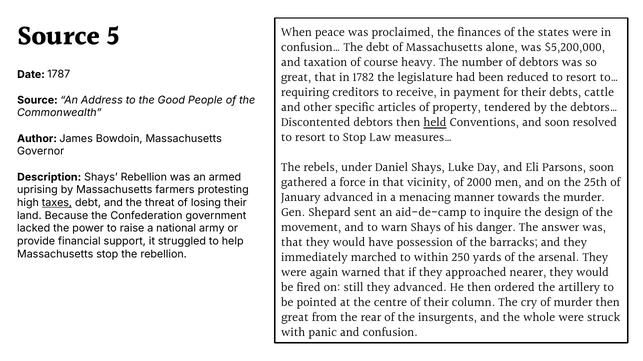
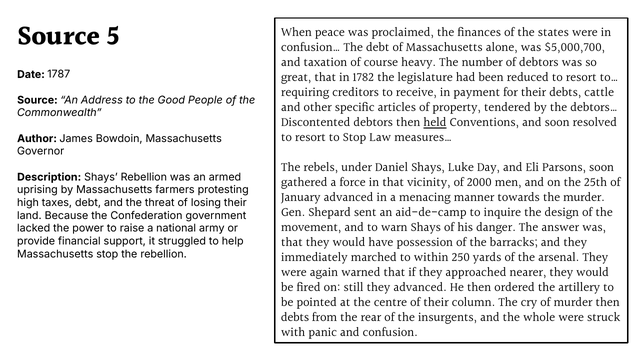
$5,200,000: $5,200,000 -> $5,000,700 (575, 48)
taxes underline: present -> none (57, 203)
great: great -> debts (295, 318)
